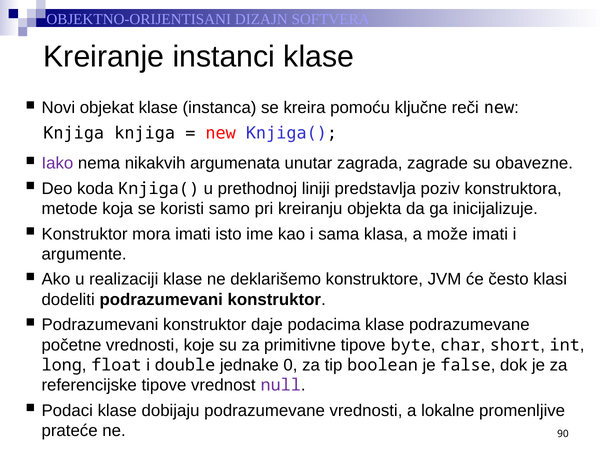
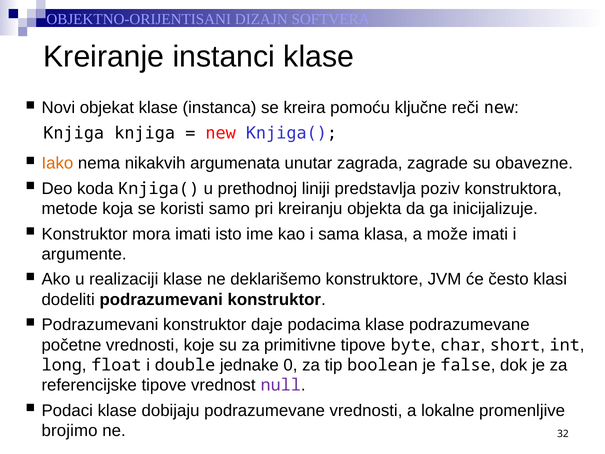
Iako colour: purple -> orange (57, 163)
prateće: prateće -> brojimo (70, 431)
90: 90 -> 32 (563, 434)
